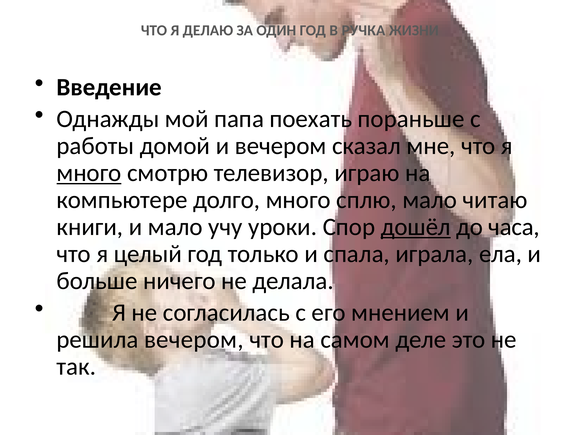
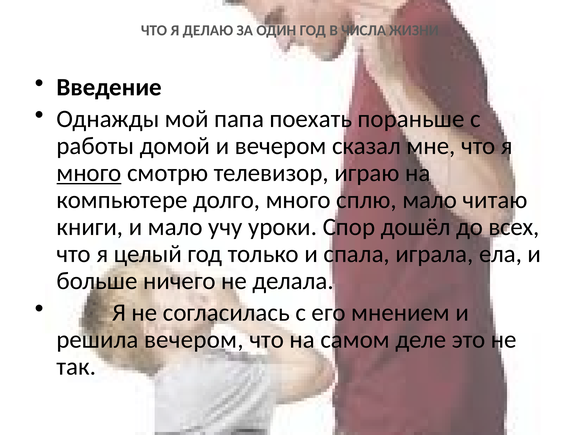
РУЧКА: РУЧКА -> ЧИСЛА (364, 31)
дошёл underline: present -> none (416, 227)
часа: часа -> всех (514, 227)
